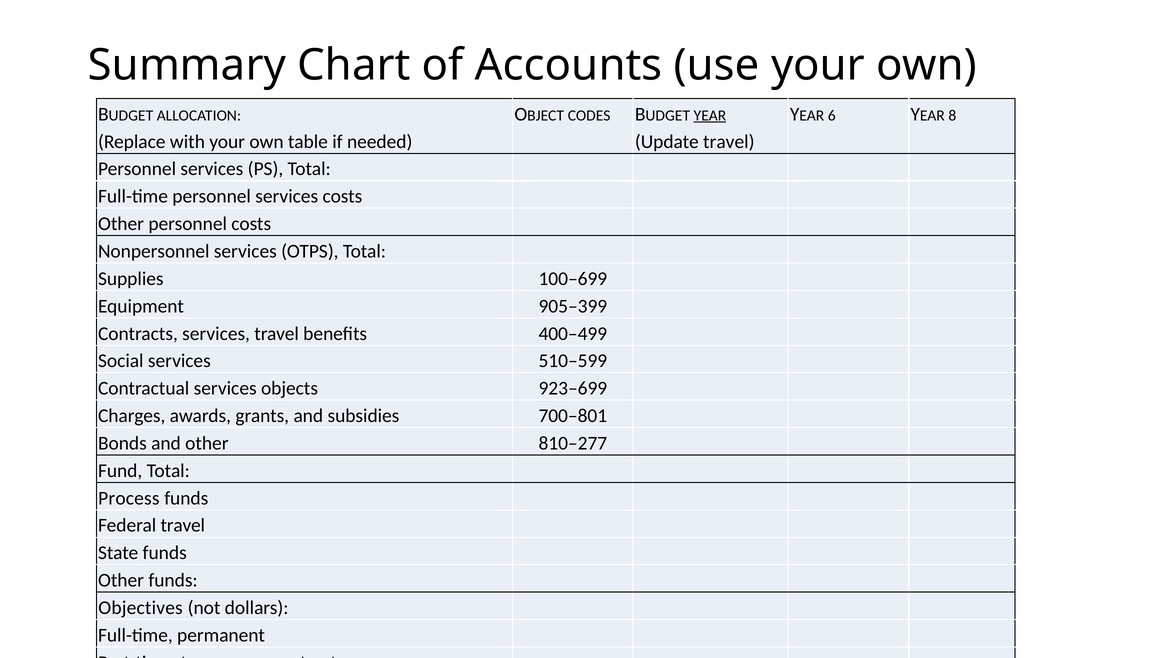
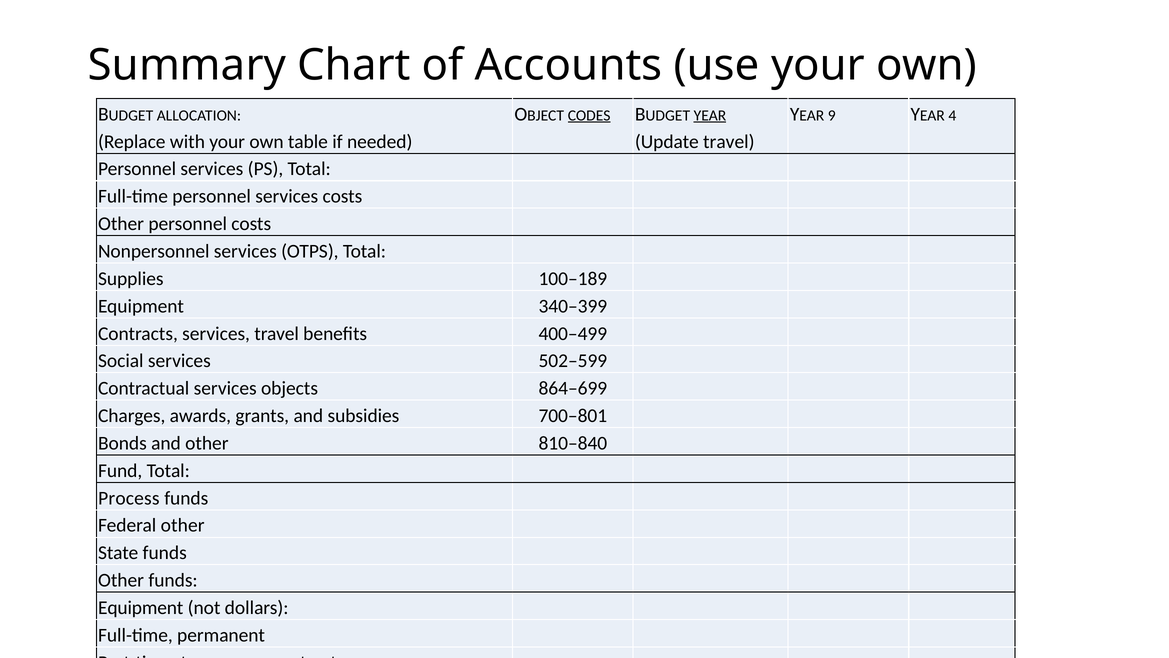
CODES underline: none -> present (589, 115)
6: 6 -> 9 (832, 115)
8: 8 -> 4 (952, 115)
100–699: 100–699 -> 100–189 (573, 279)
905–399: 905–399 -> 340–399 (573, 306)
510–599: 510–599 -> 502–599 (573, 361)
923–699: 923–699 -> 864–699 (573, 388)
810–277: 810–277 -> 810–840 (573, 443)
Federal travel: travel -> other (183, 525)
Objectives: Objectives -> Equipment (141, 607)
